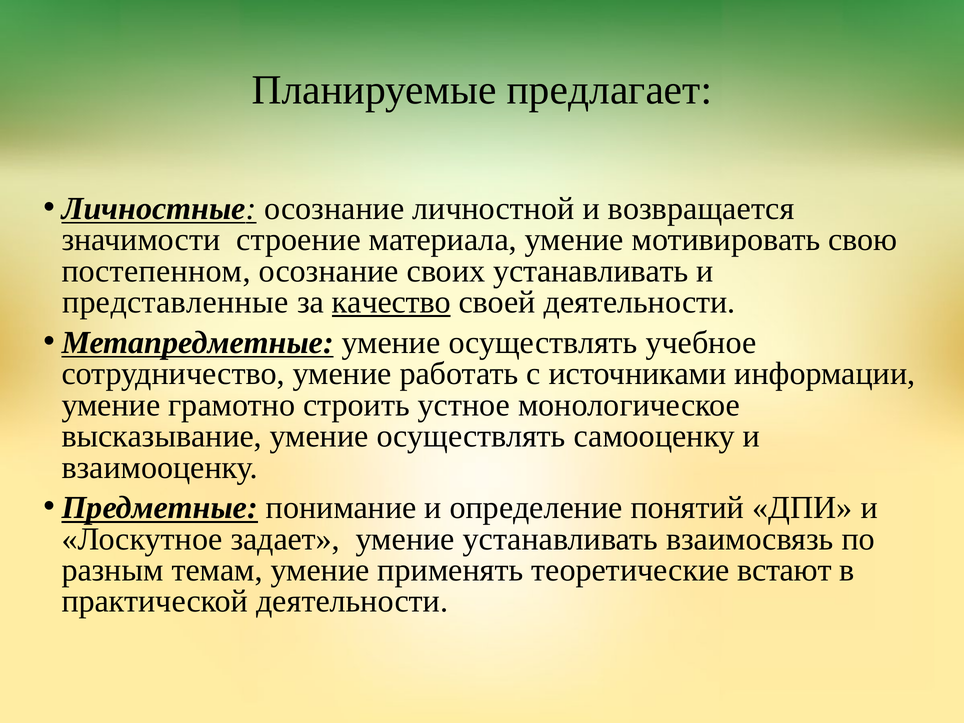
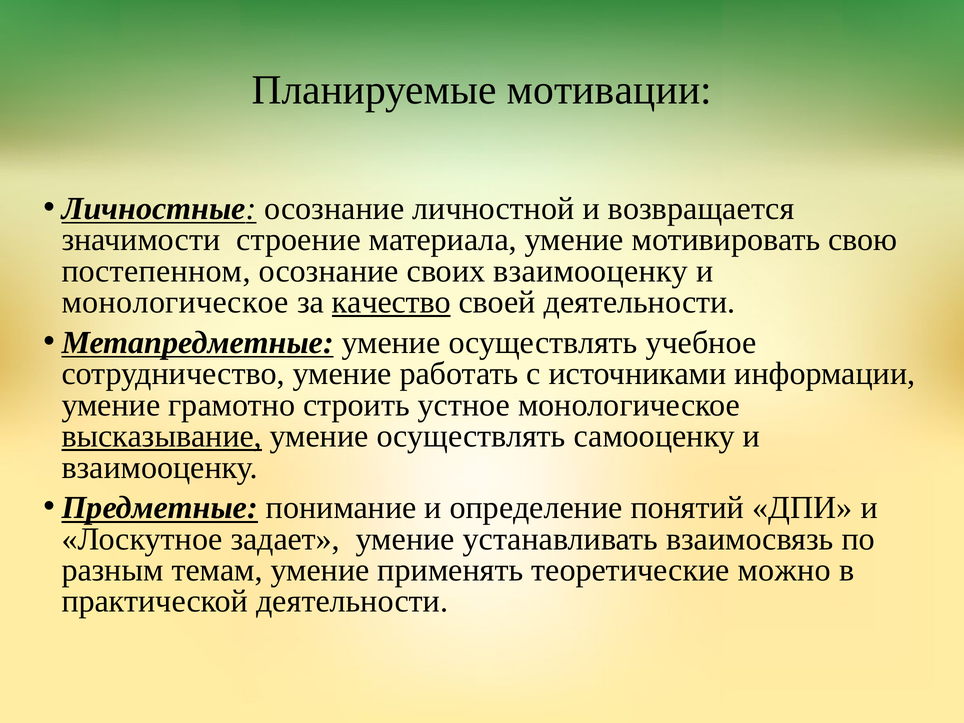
предлагает: предлагает -> мотивации (609, 90)
своих устанавливать: устанавливать -> взаимооценку (591, 271)
представленные: представленные -> монологическое (175, 302)
высказывание underline: none -> present (162, 436)
встают: встают -> можно (784, 570)
